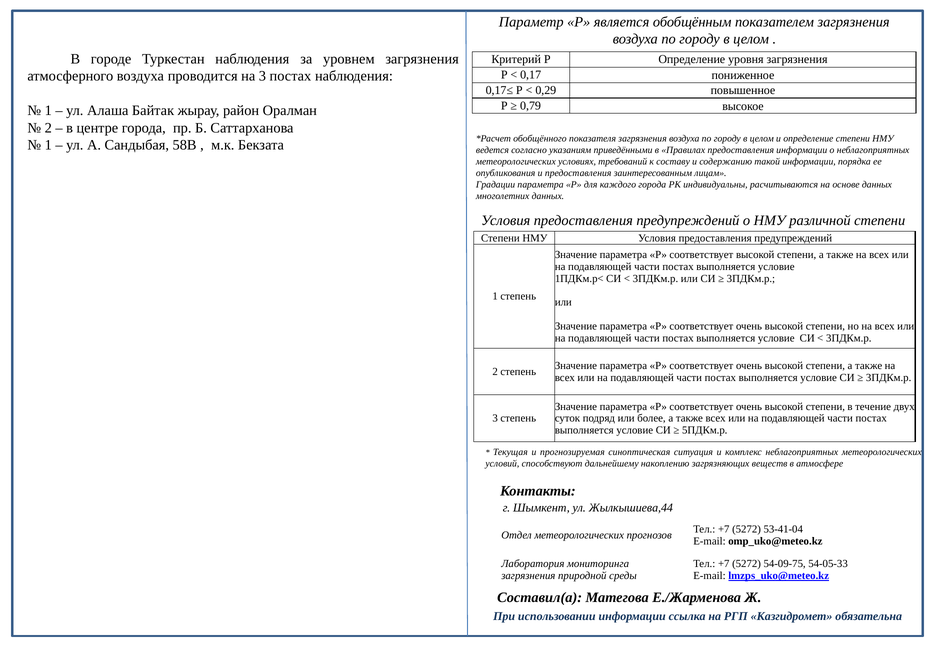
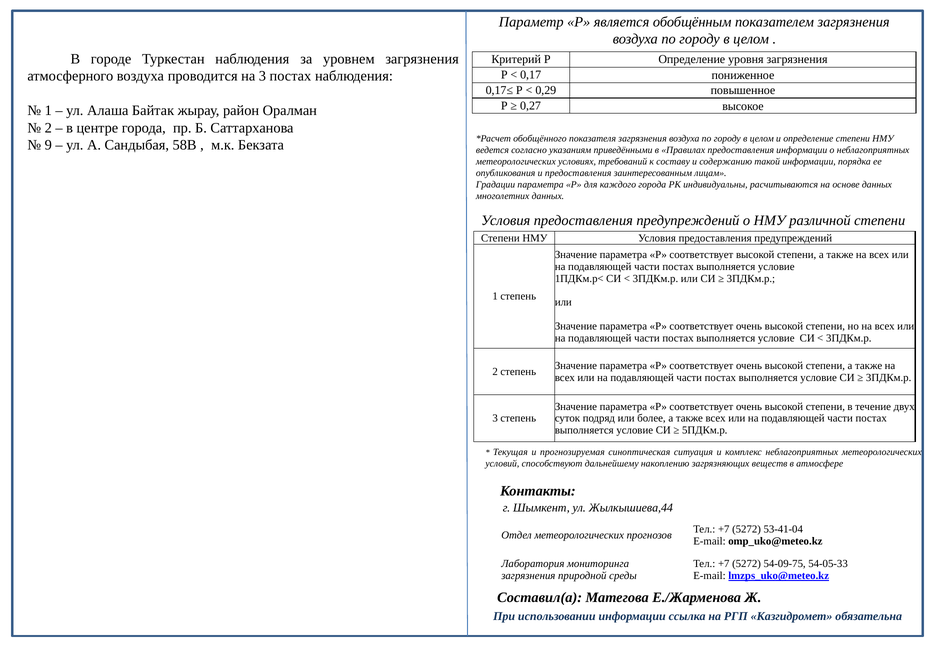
0,79: 0,79 -> 0,27 (531, 106)
1: 1 -> 9 (48, 145)
